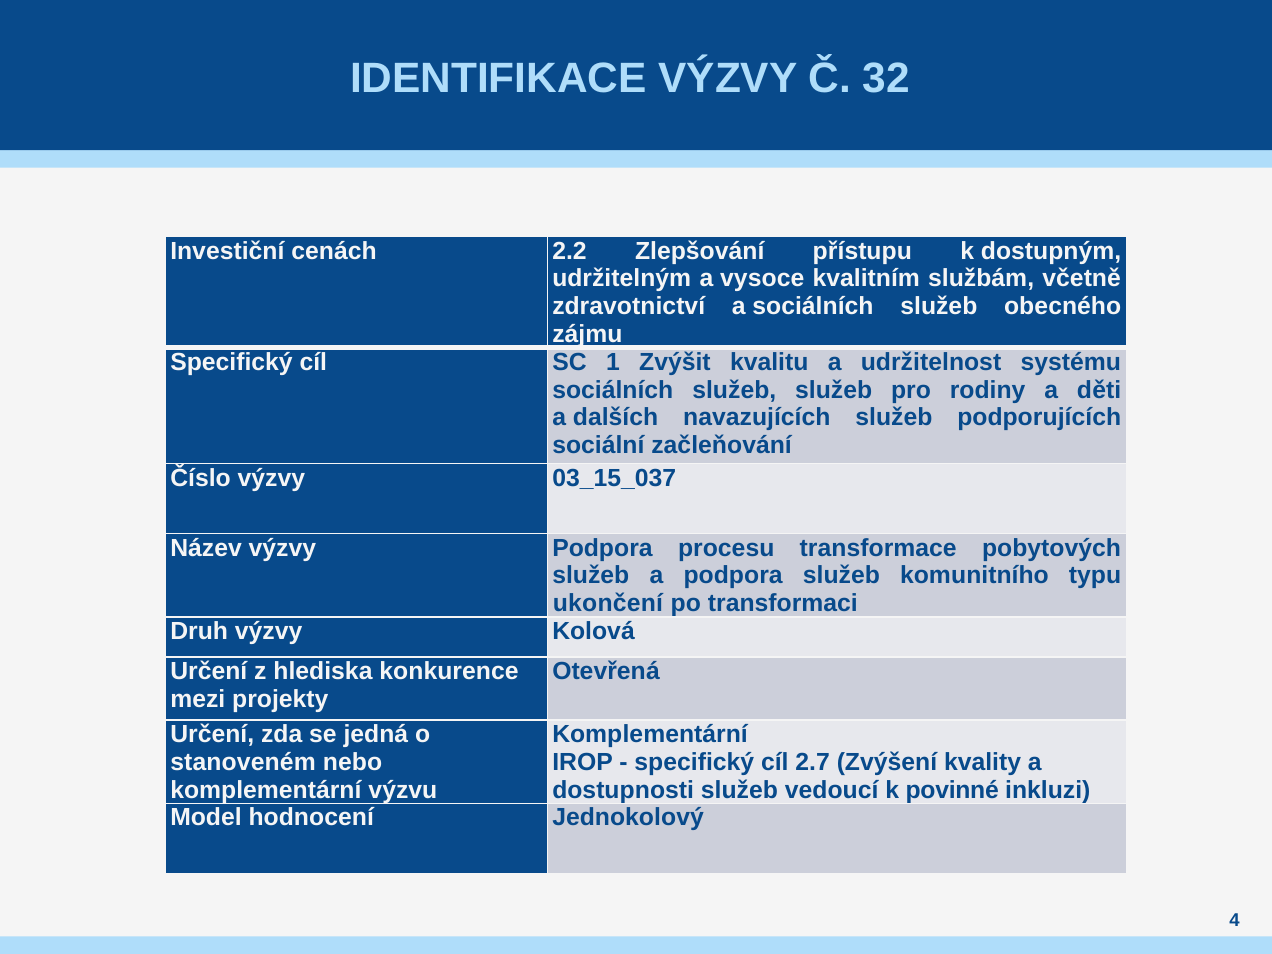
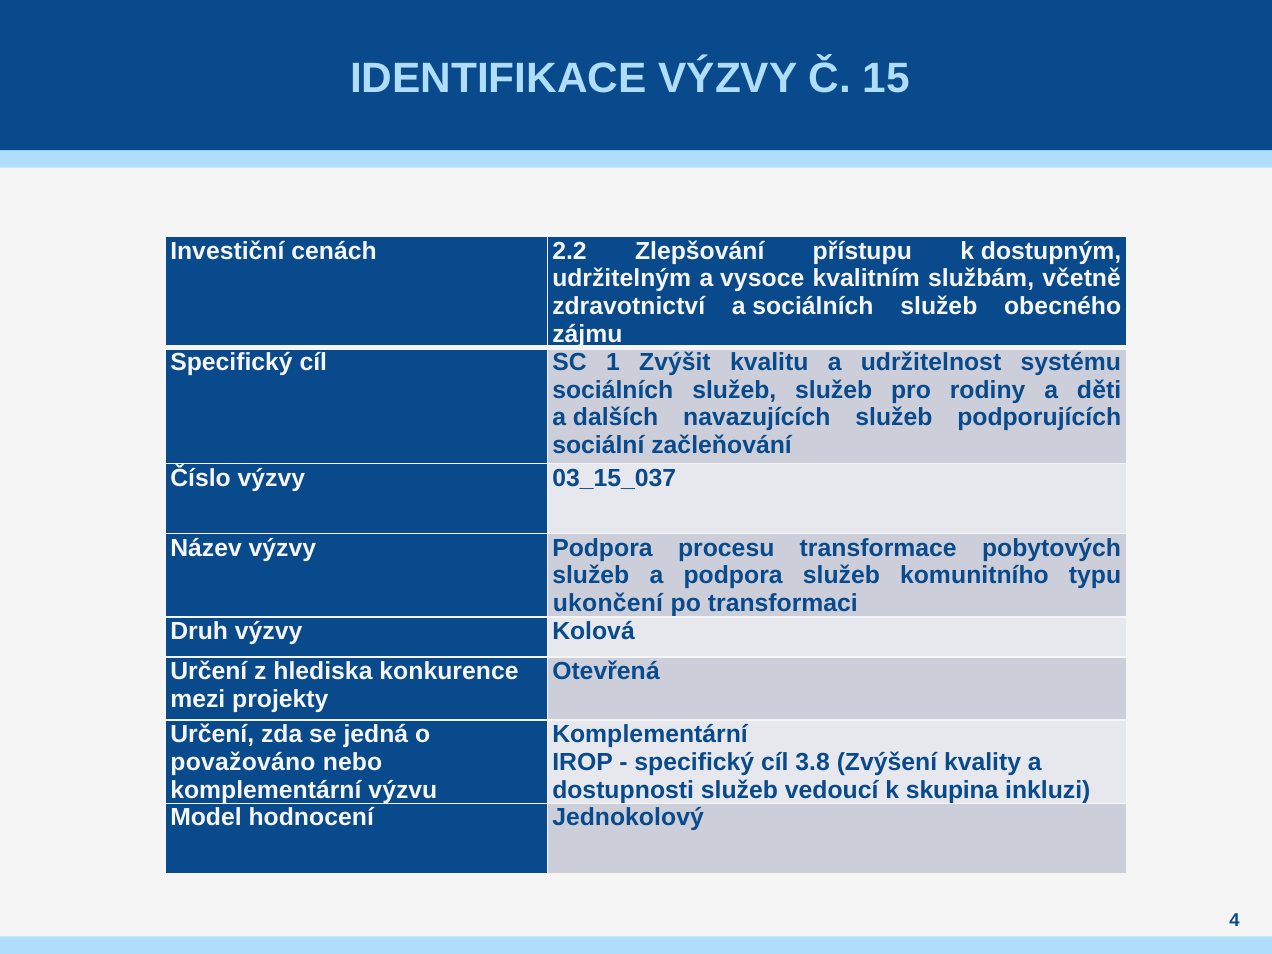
32: 32 -> 15 (886, 78)
stanoveném: stanoveném -> považováno (243, 762)
2.7: 2.7 -> 3.8 (813, 762)
povinné: povinné -> skupina (952, 790)
